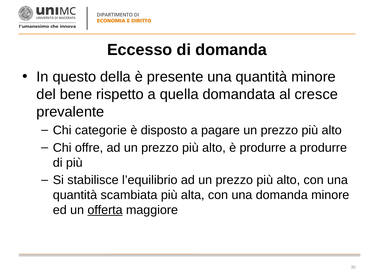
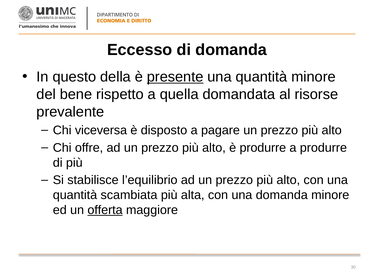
presente underline: none -> present (175, 77)
cresce: cresce -> risorse (316, 95)
categorie: categorie -> viceversa (101, 131)
